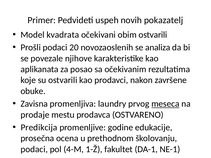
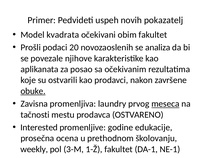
obim ostvarili: ostvarili -> fakultet (153, 35)
obuke underline: none -> present (33, 91)
prodaje: prodaje -> tačnosti (35, 115)
Predikcija: Predikcija -> Interested (39, 128)
podaci: podaci -> weekly (34, 149)
4-M: 4-M -> 3-M (74, 149)
